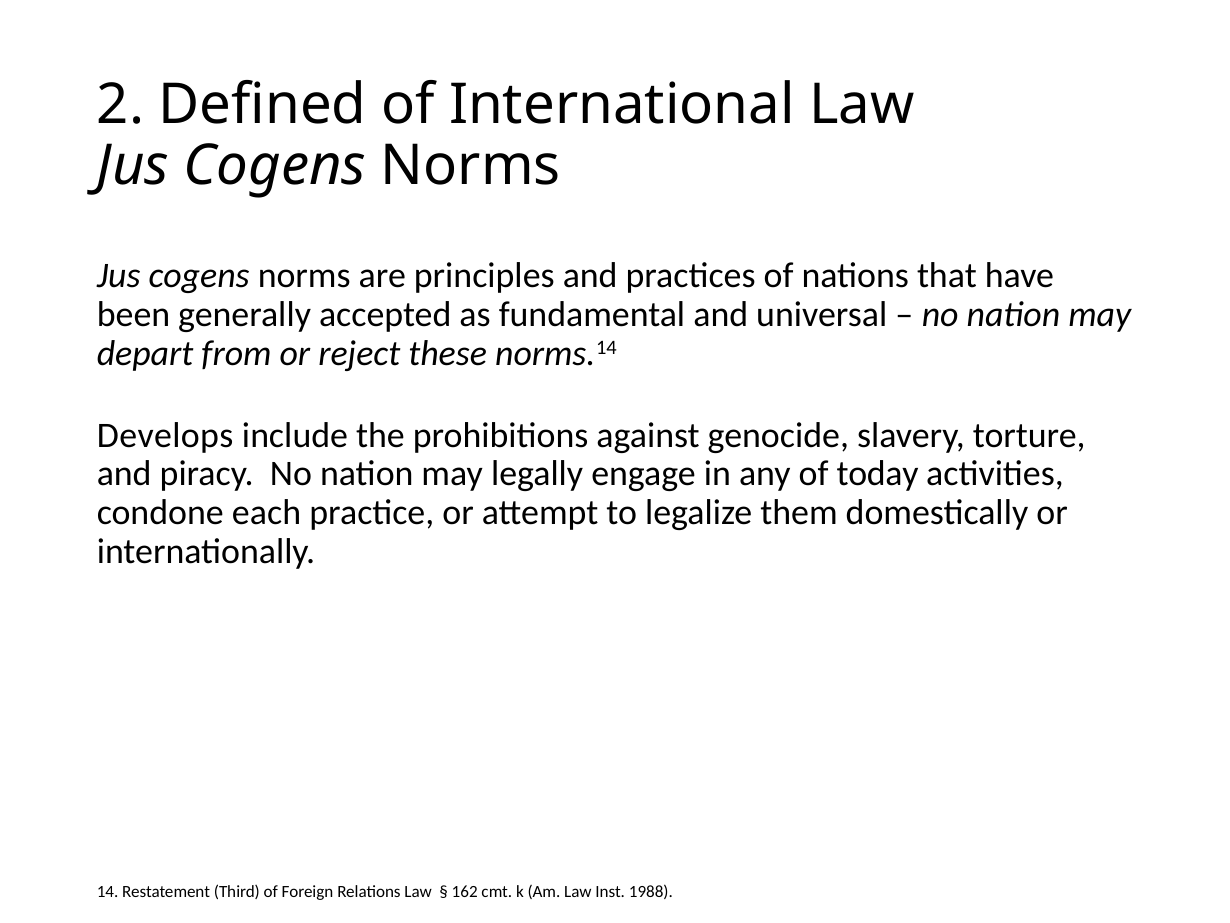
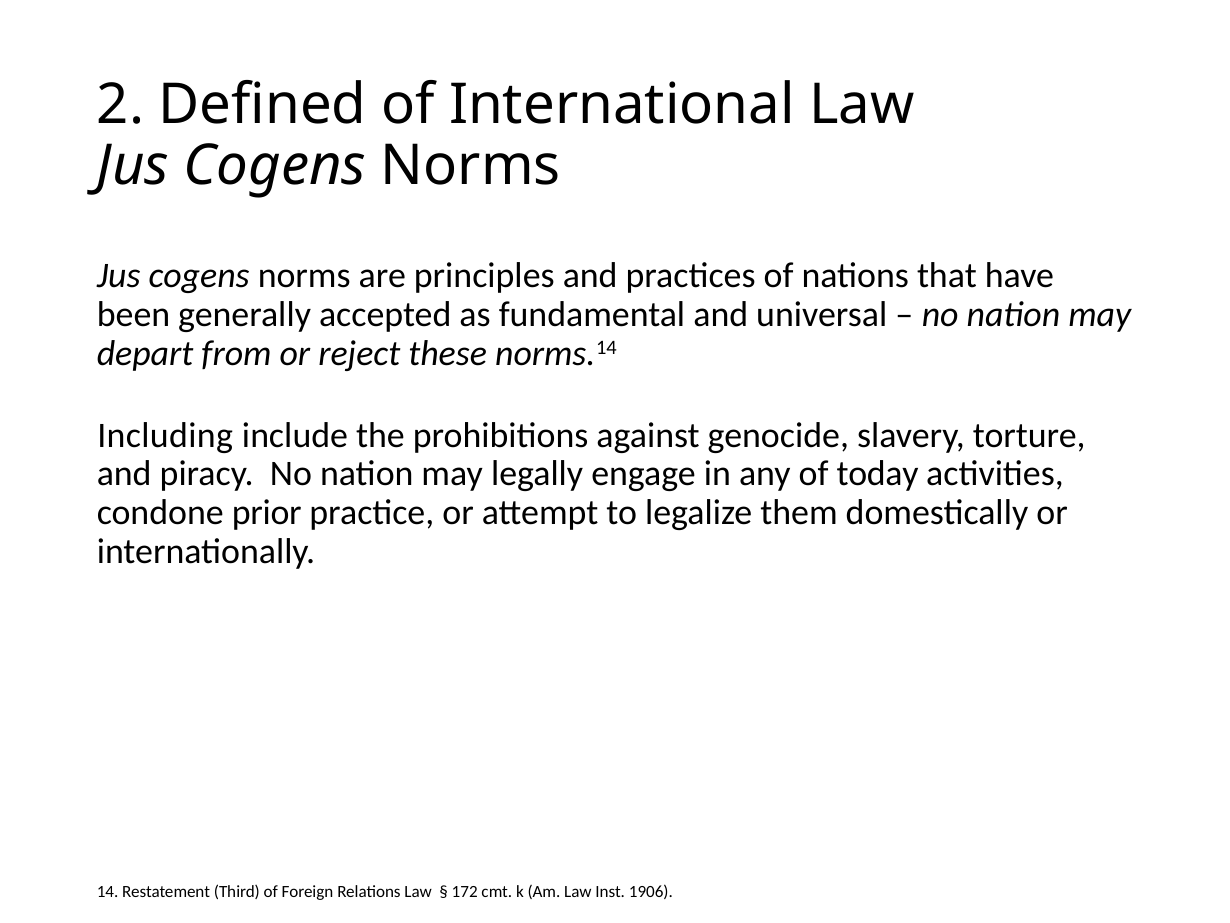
Develops: Develops -> Including (165, 435)
each: each -> prior (267, 513)
162: 162 -> 172 (465, 891)
1988: 1988 -> 1906 (651, 891)
